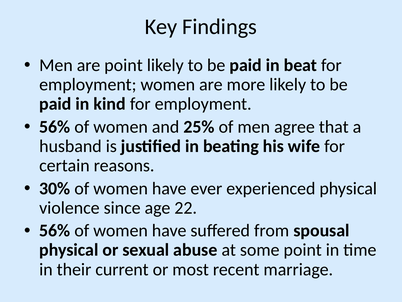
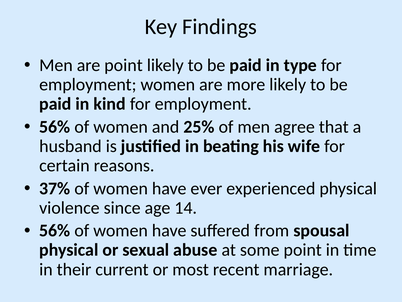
beat: beat -> type (300, 65)
30%: 30% -> 37% (55, 188)
22: 22 -> 14 (186, 207)
